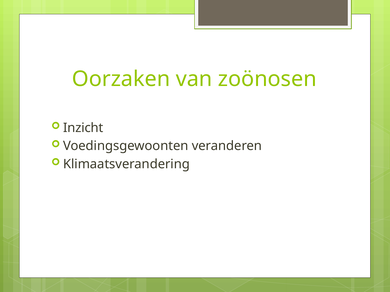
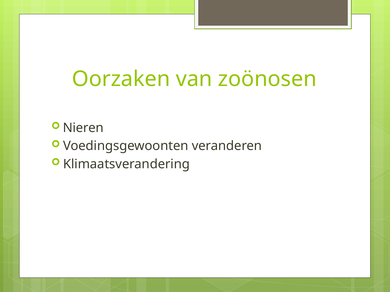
Inzicht: Inzicht -> Nieren (83, 128)
